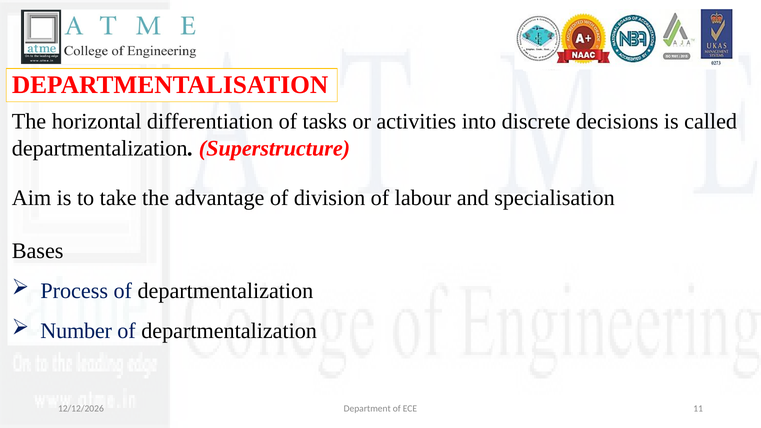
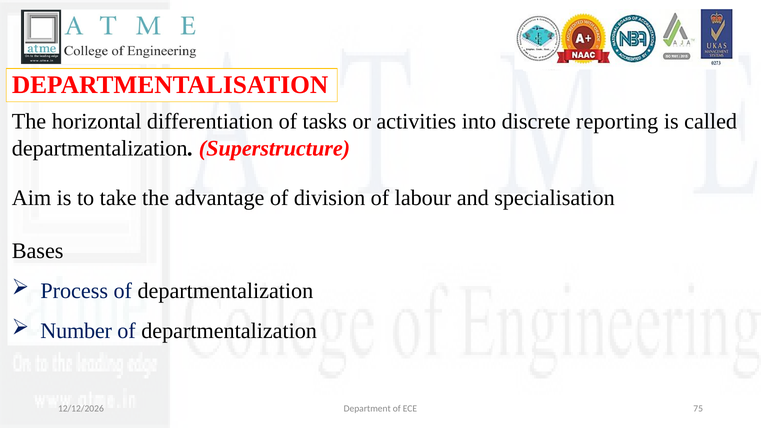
decisions: decisions -> reporting (617, 122)
11: 11 -> 75 (698, 409)
